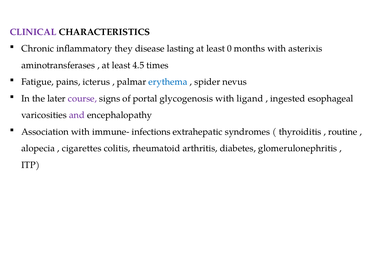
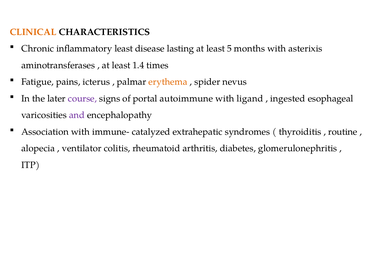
CLINICAL colour: purple -> orange (33, 32)
inflammatory they: they -> least (124, 49)
0: 0 -> 5 (229, 49)
4.5: 4.5 -> 1.4 (138, 65)
erythema colour: blue -> orange (168, 82)
glycogenosis: glycogenosis -> autoimmune (186, 98)
infections: infections -> catalyzed (151, 132)
cigarettes: cigarettes -> ventilator (82, 148)
